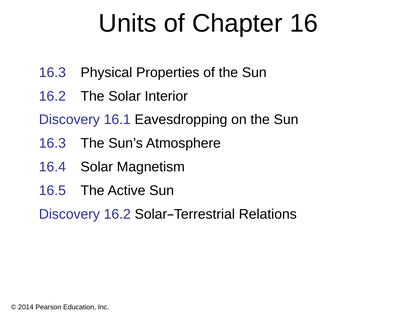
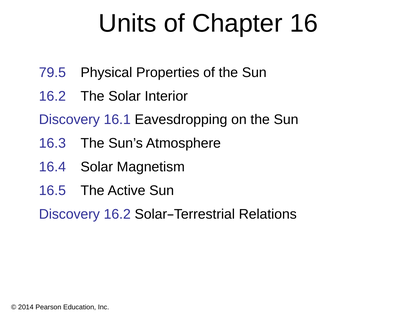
16.3: 16.3 -> 79.5 (52, 72)
